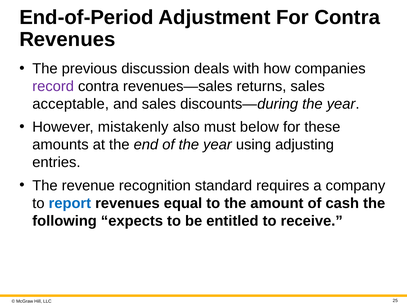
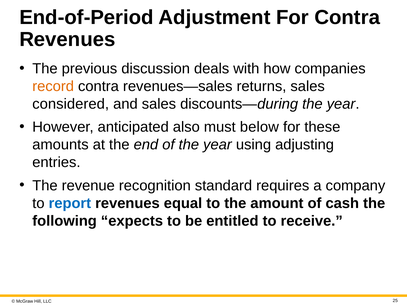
record colour: purple -> orange (53, 86)
acceptable: acceptable -> considered (71, 104)
mistakenly: mistakenly -> anticipated (133, 127)
